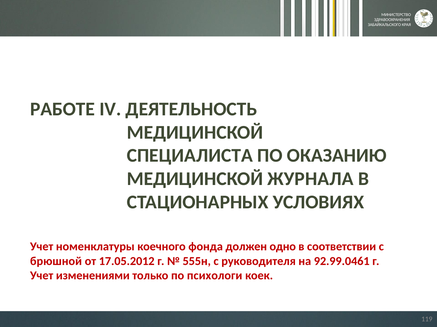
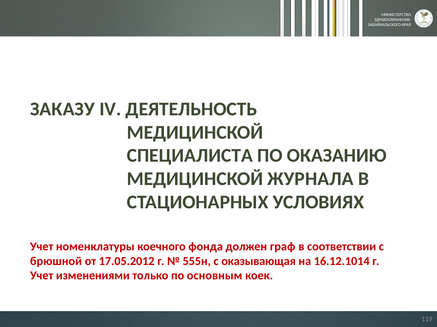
РАБОТЕ: РАБОТЕ -> ЗАКАЗУ (62, 109)
одно: одно -> граф (283, 247)
руководителя: руководителя -> оказывающая (259, 262)
92.99.0461: 92.99.0461 -> 16.12.1014 (342, 262)
психологи: психологи -> основным (215, 276)
